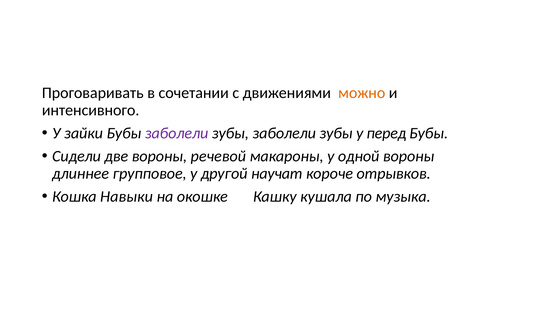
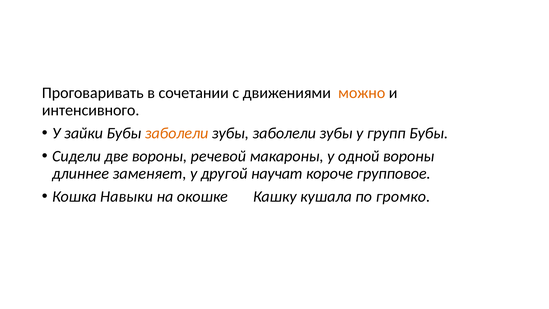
заболели colour: purple -> orange (177, 133)
перед: перед -> групп (386, 133)
групповое: групповое -> заменяет (150, 173)
отрывков: отрывков -> групповое (394, 173)
музыка: музыка -> громко (403, 196)
